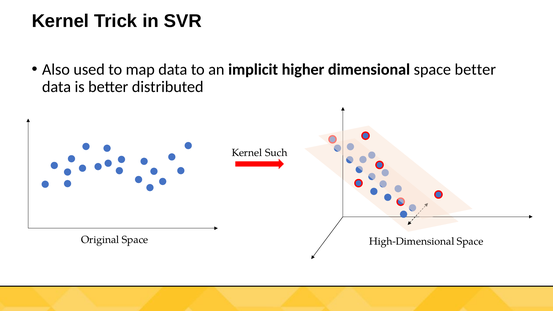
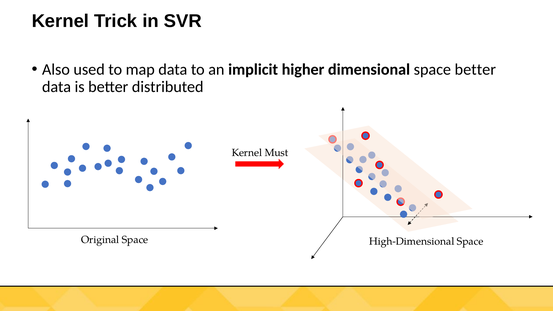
Such: Such -> Must (276, 153)
